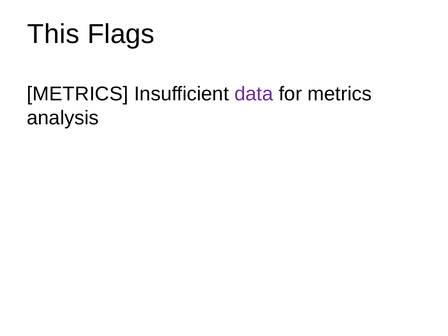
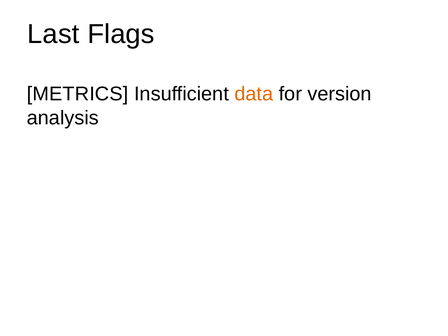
This: This -> Last (53, 34)
data colour: purple -> orange (254, 94)
for metrics: metrics -> version (340, 94)
